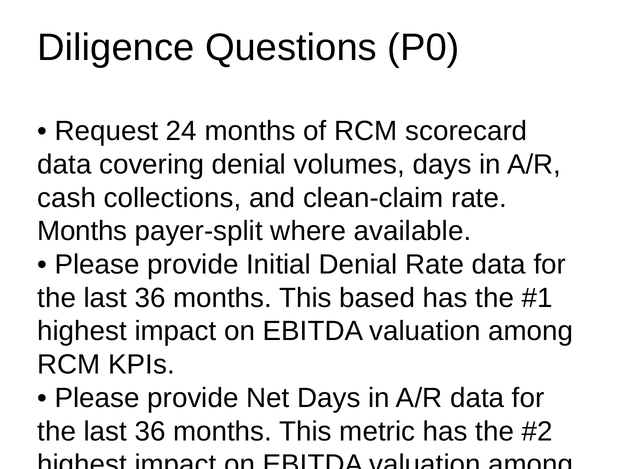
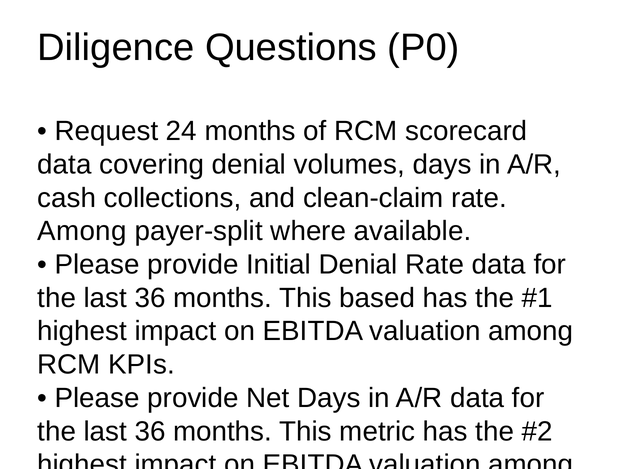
Months: Months -> Among (82, 231)
